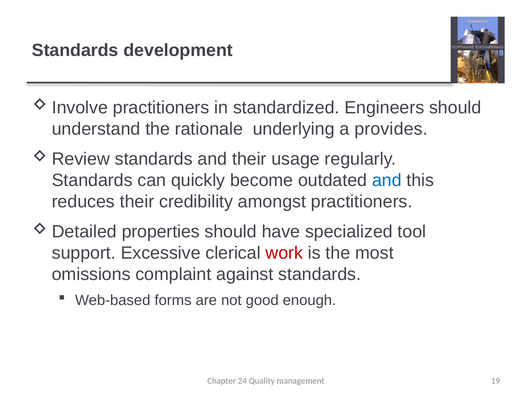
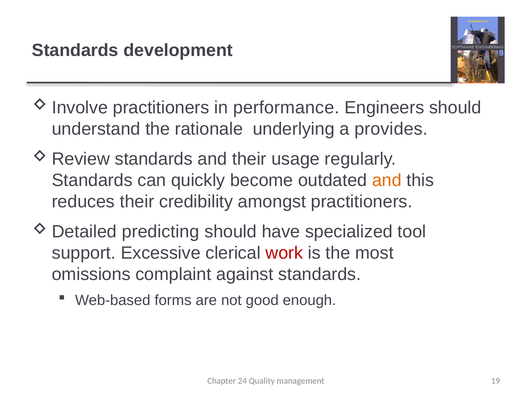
standardized: standardized -> performance (286, 108)
and colour: blue -> orange (387, 180)
properties: properties -> predicting (161, 232)
